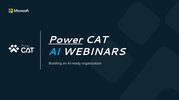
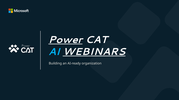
WEBINARS underline: none -> present (94, 52)
